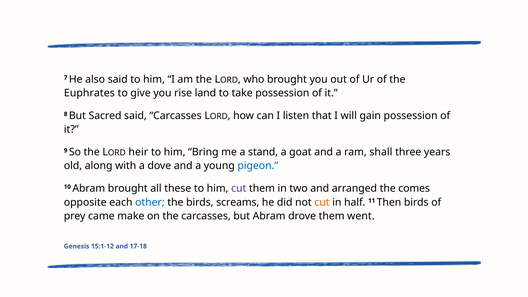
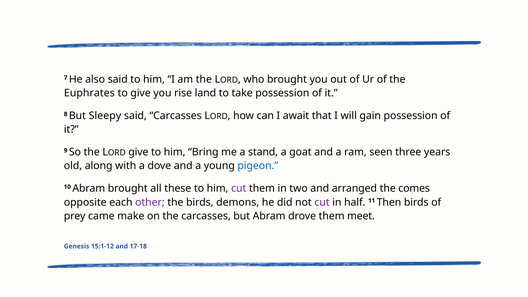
Sacred: Sacred -> Sleepy (105, 116)
listen: listen -> await (296, 116)
heir: heir -> give (138, 152)
shall: shall -> seen (381, 152)
other colour: blue -> purple (150, 202)
screams: screams -> demons (238, 202)
cut colour: orange -> purple (322, 202)
went: went -> meet (361, 216)
